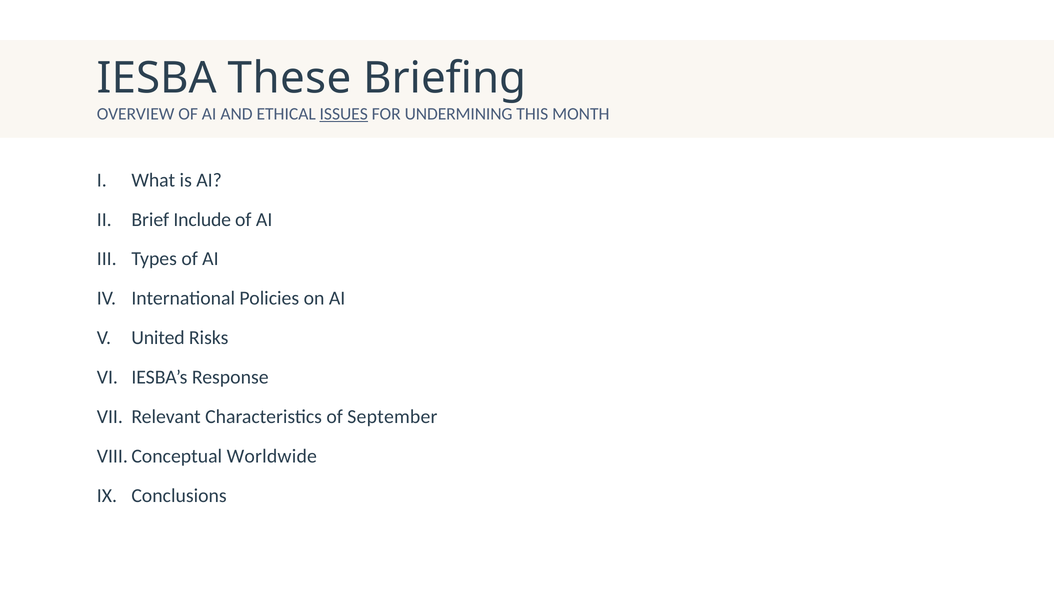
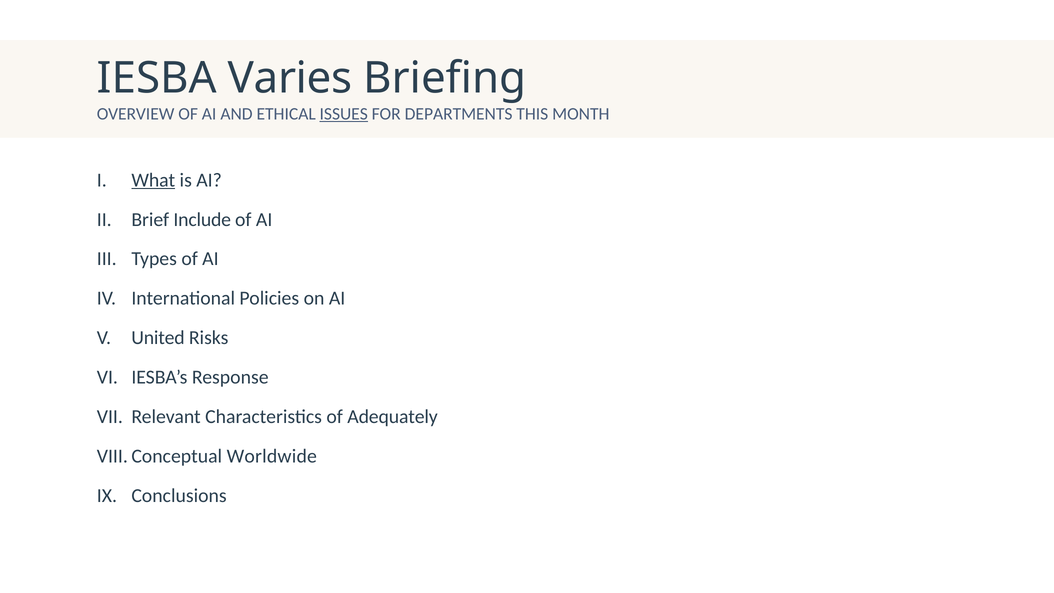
These: These -> Varies (290, 78)
UNDERMINING: UNDERMINING -> DEPARTMENTS (459, 114)
What underline: none -> present (153, 180)
September: September -> Adequately (393, 417)
